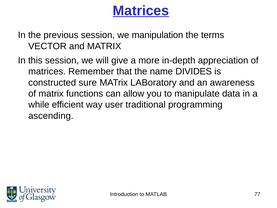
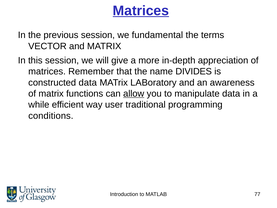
manipulation: manipulation -> fundamental (157, 35)
constructed sure: sure -> data (88, 82)
allow underline: none -> present (134, 94)
ascending: ascending -> conditions (51, 116)
